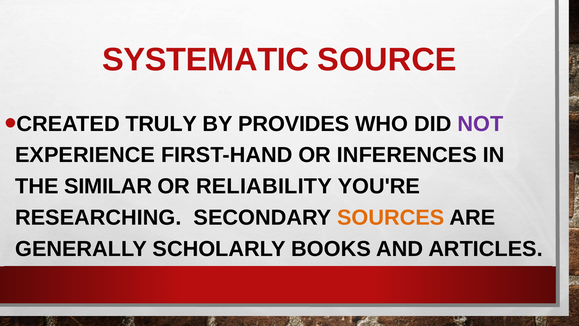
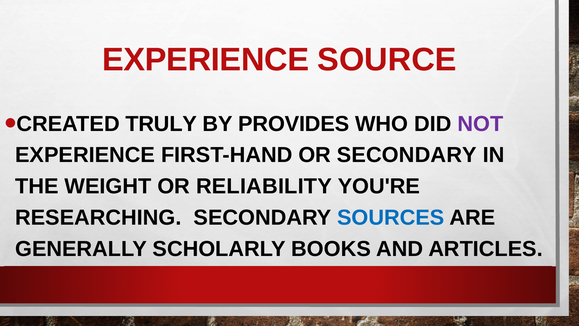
SYSTEMATIC: SYSTEMATIC -> EXPERIENCE (206, 60)
OR INFERENCES: INFERENCES -> SECONDARY (407, 155)
SIMILAR: SIMILAR -> WEIGHT (108, 186)
SOURCES colour: orange -> blue (391, 217)
